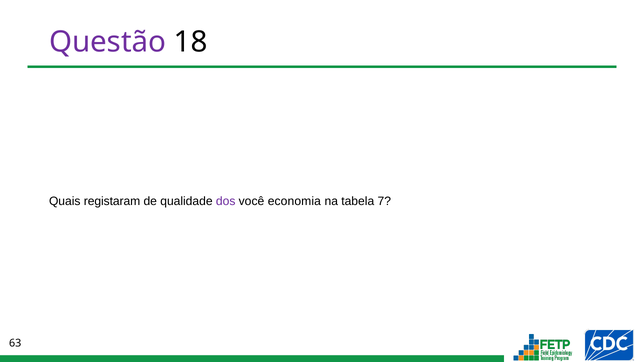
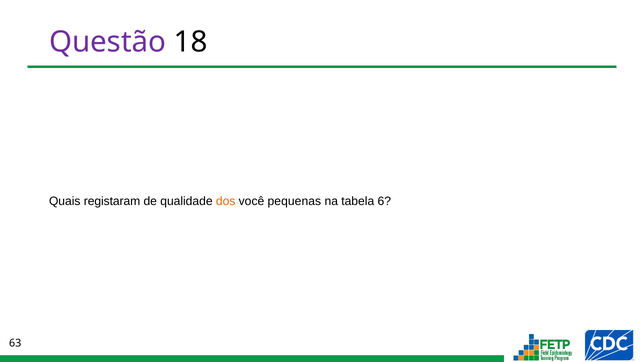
dos colour: purple -> orange (226, 201)
economia: economia -> pequenas (294, 201)
7: 7 -> 6 (384, 201)
